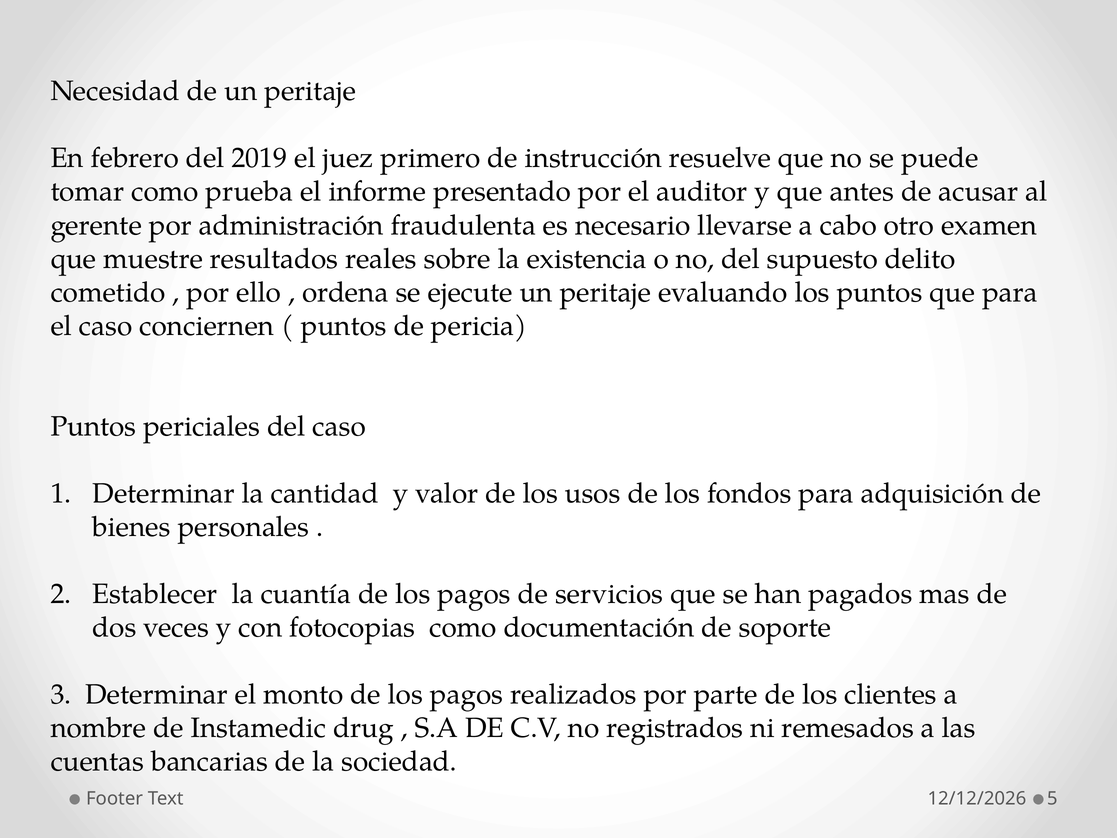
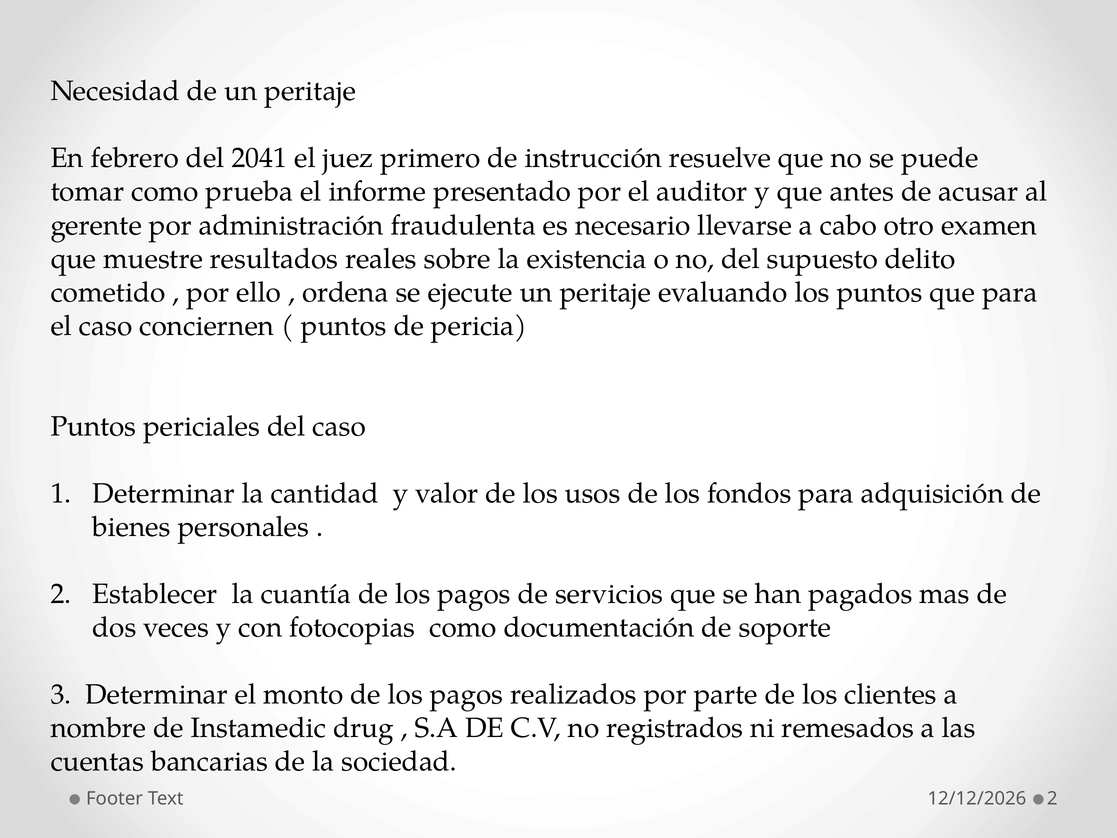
2019: 2019 -> 2041 (259, 158)
Text 5: 5 -> 2 (1052, 799)
